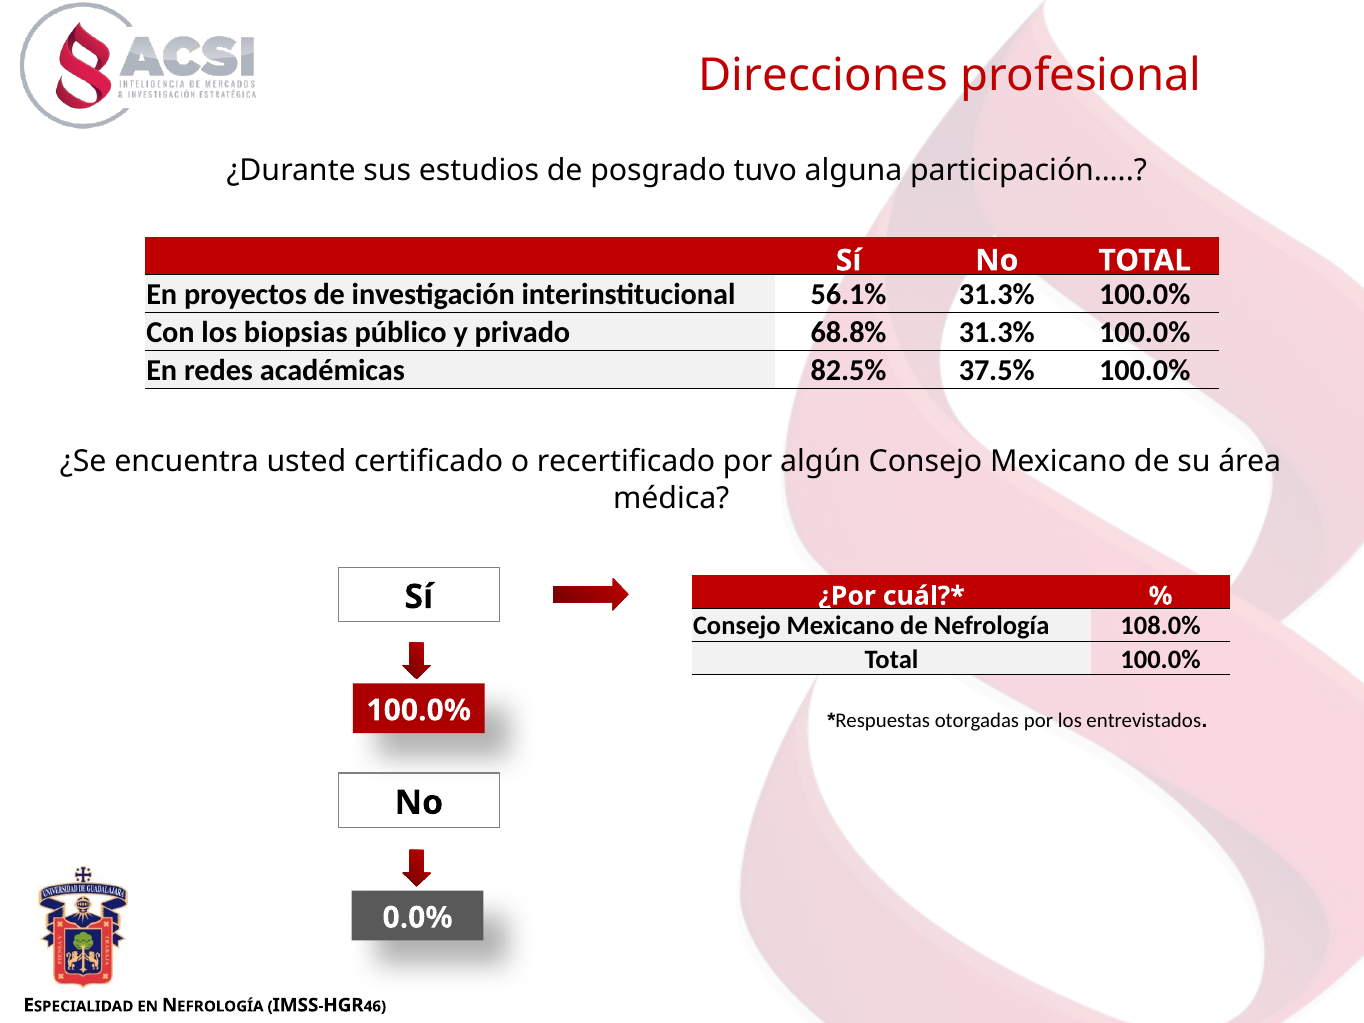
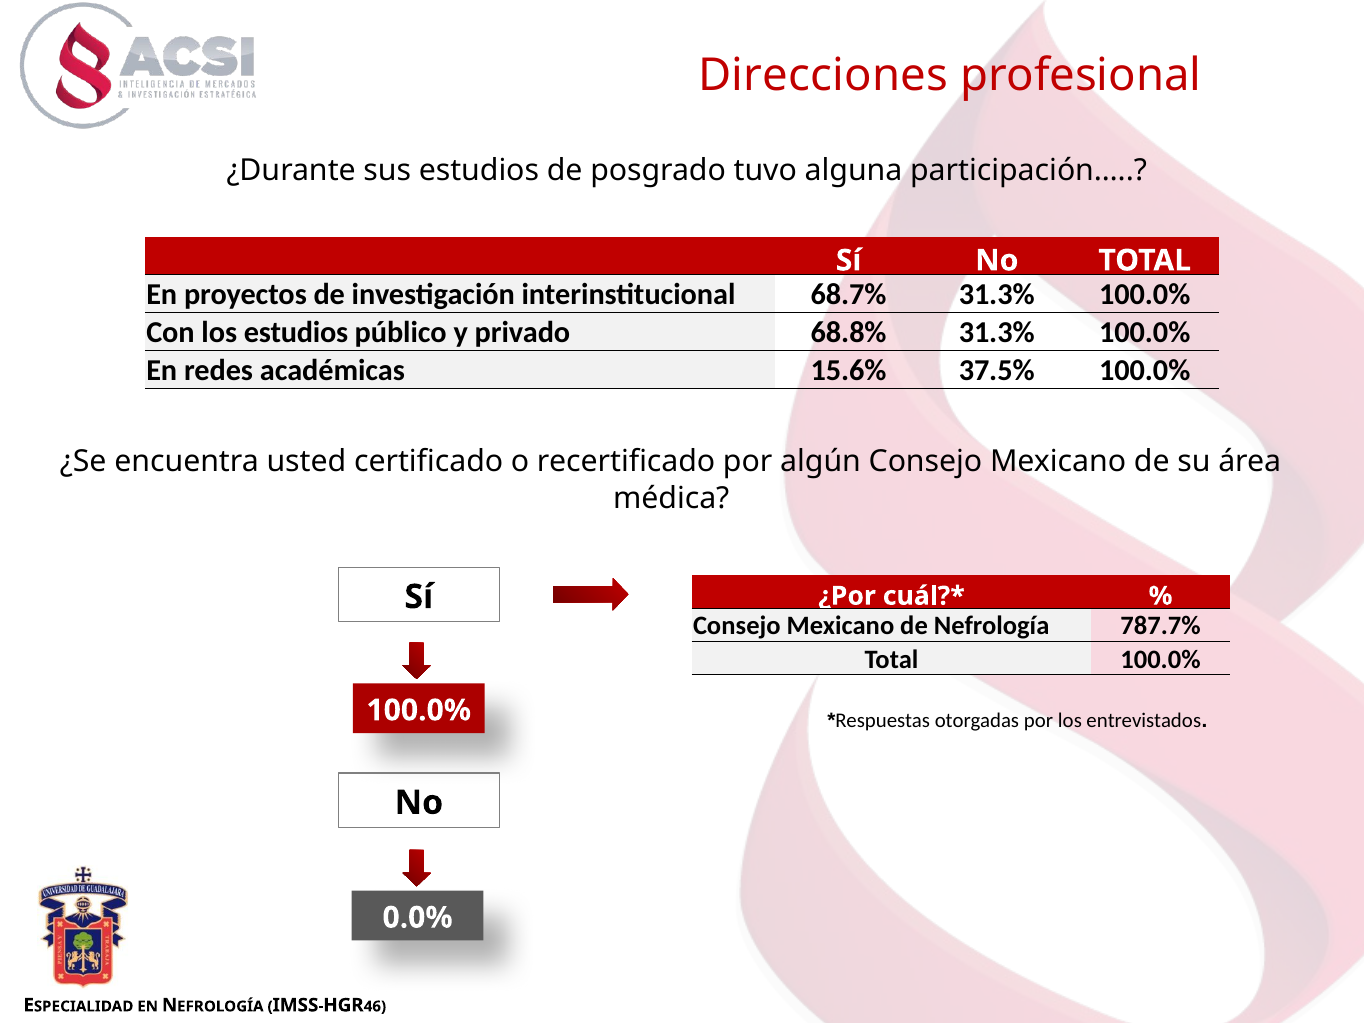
56.1%: 56.1% -> 68.7% (849, 295)
los biopsias: biopsias -> estudios (296, 333)
82.5%: 82.5% -> 15.6% (849, 371)
108.0%: 108.0% -> 787.7% (1161, 626)
